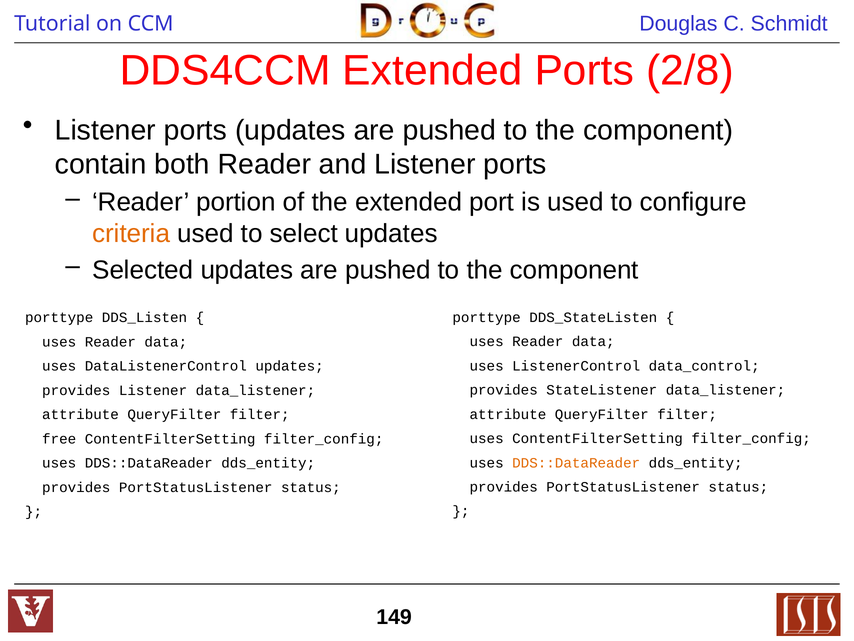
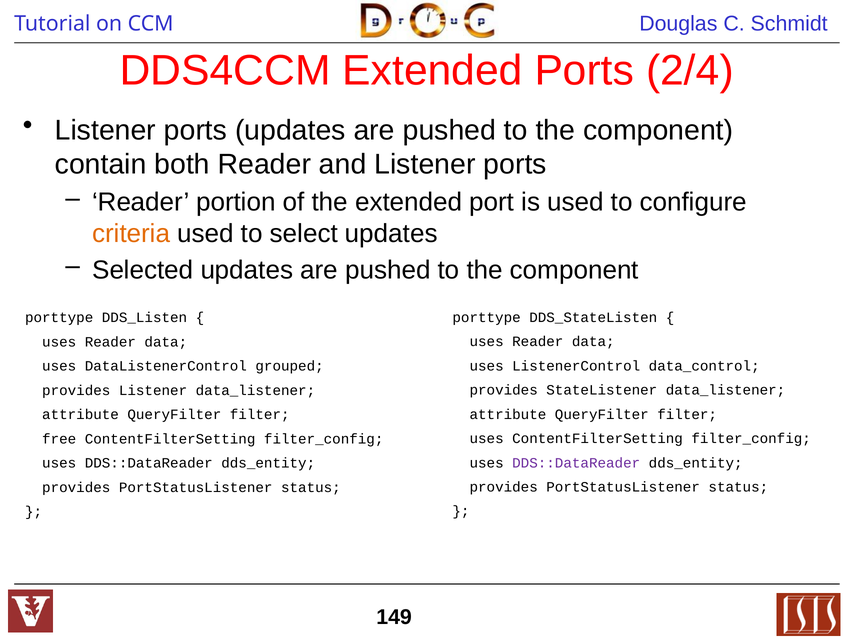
2/8: 2/8 -> 2/4 (690, 71)
DataListenerControl updates: updates -> grouped (290, 366)
DDS::DataReader colour: orange -> purple (576, 462)
